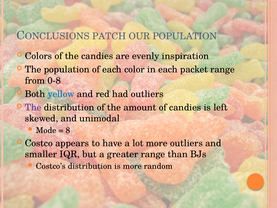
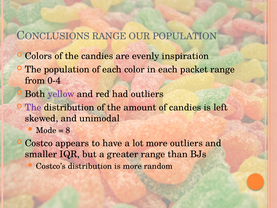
PATCH: PATCH -> RANGE (109, 36)
0-8: 0-8 -> 0-4 (54, 80)
yellow colour: blue -> purple (61, 94)
